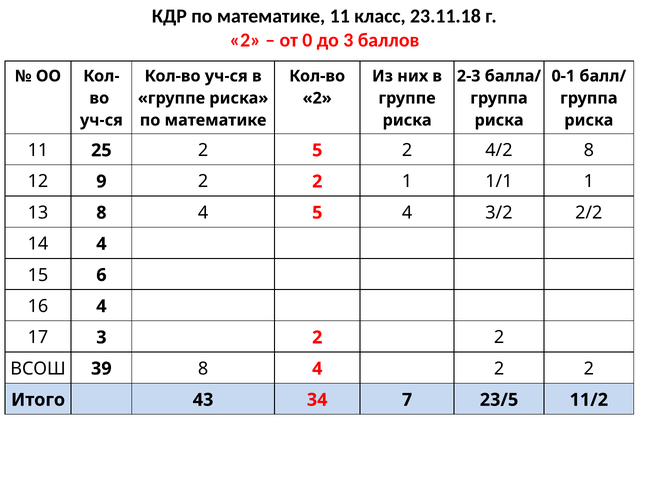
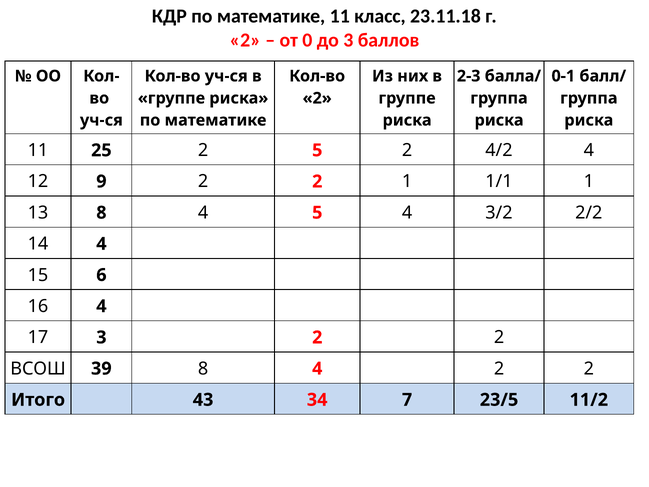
4/2 8: 8 -> 4 (589, 150)
